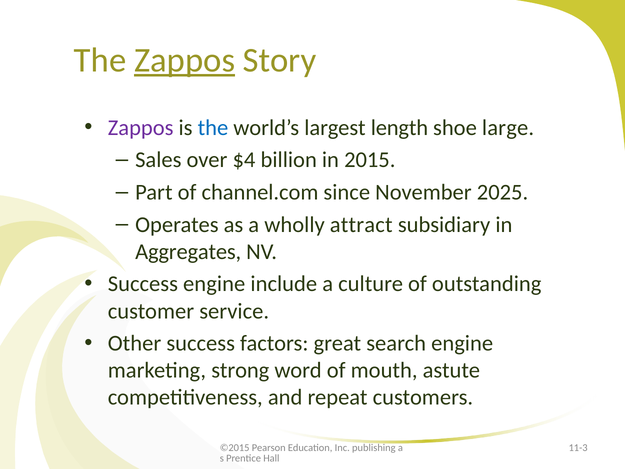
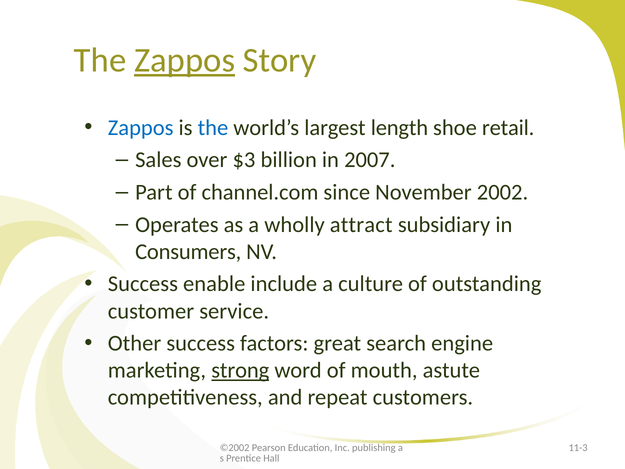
Zappos colour: purple -> blue (141, 128)
large: large -> retail (508, 128)
$4: $4 -> $3 (244, 160)
2015: 2015 -> 2007 (370, 160)
2025: 2025 -> 2002 (503, 192)
Aggregates: Aggregates -> Consumers (188, 252)
Success engine: engine -> enable (214, 284)
strong underline: none -> present (240, 370)
©2015: ©2015 -> ©2002 (235, 448)
